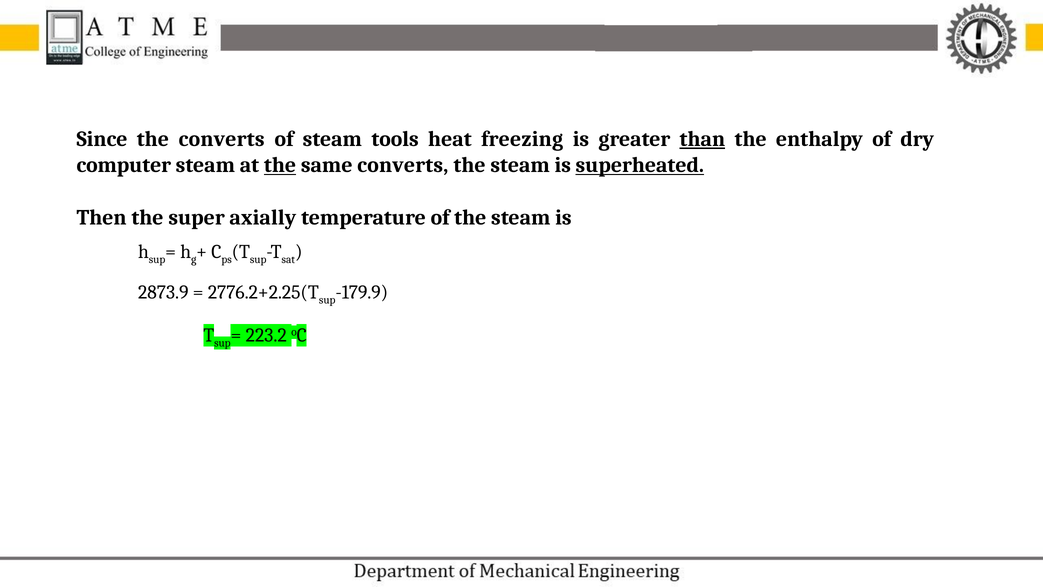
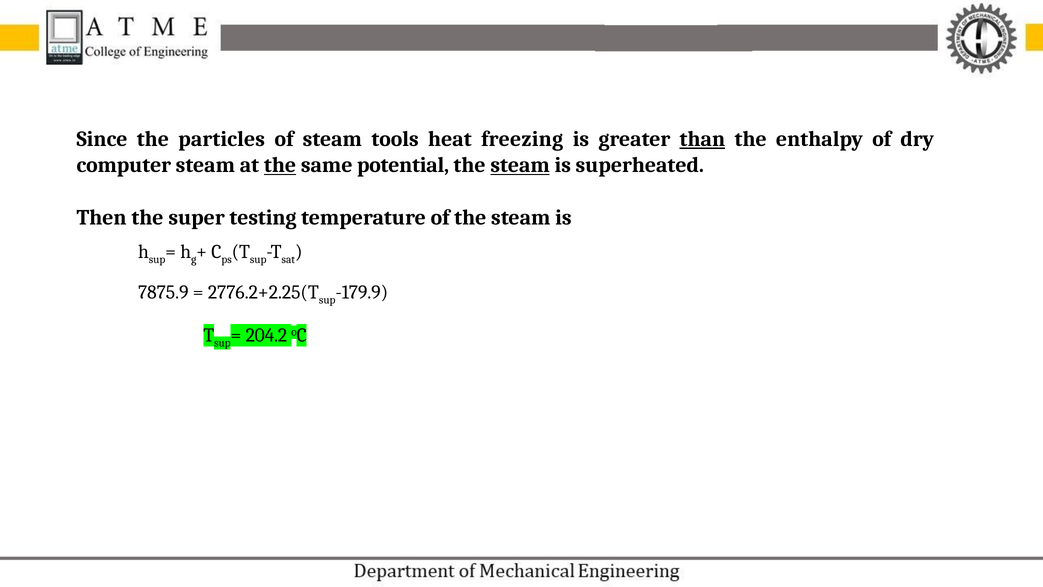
the converts: converts -> particles (222, 139)
same converts: converts -> potential (403, 165)
steam underline: none -> present (520, 165)
superheated underline: present -> none (640, 165)
axially: axially -> testing (263, 217)
2873.9: 2873.9 -> 7875.9 (163, 292)
223.2: 223.2 -> 204.2 (266, 335)
